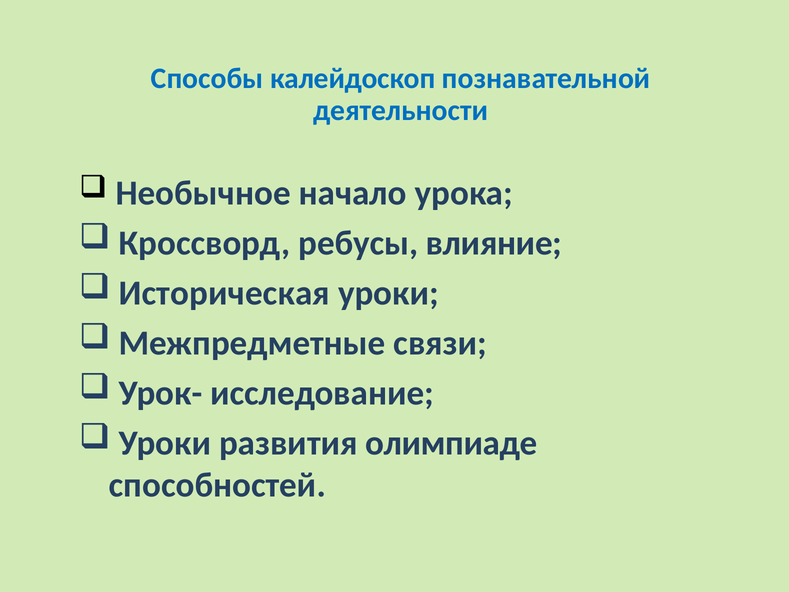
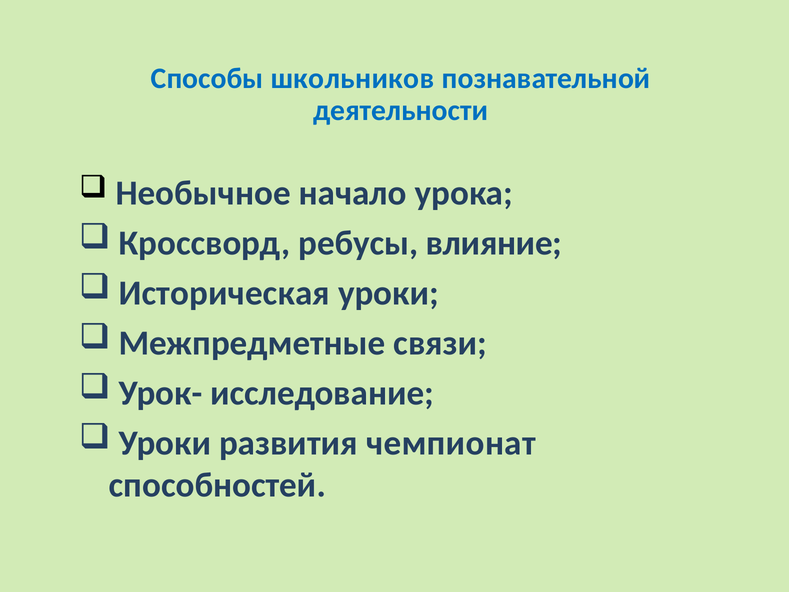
калейдоскоп: калейдоскоп -> школьников (352, 79)
олимпиаде: олимпиаде -> чемпионат (451, 443)
